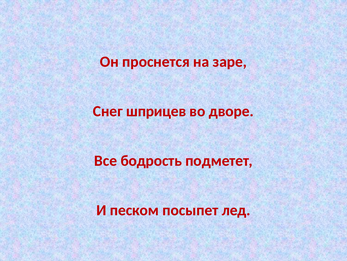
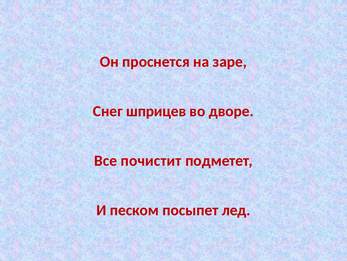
бодрость: бодрость -> почистит (151, 160)
